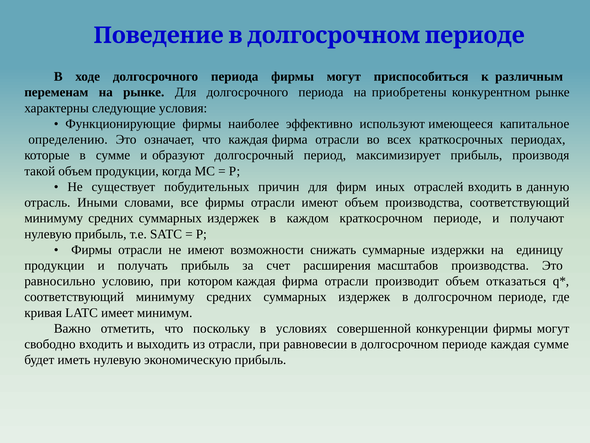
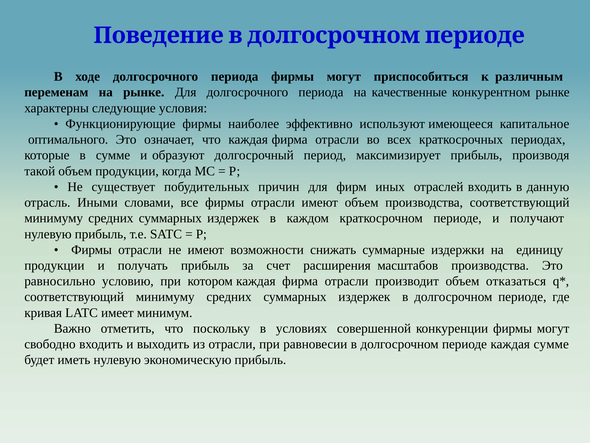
приобретены: приобретены -> качественные (409, 92)
определению: определению -> оптимального (68, 139)
